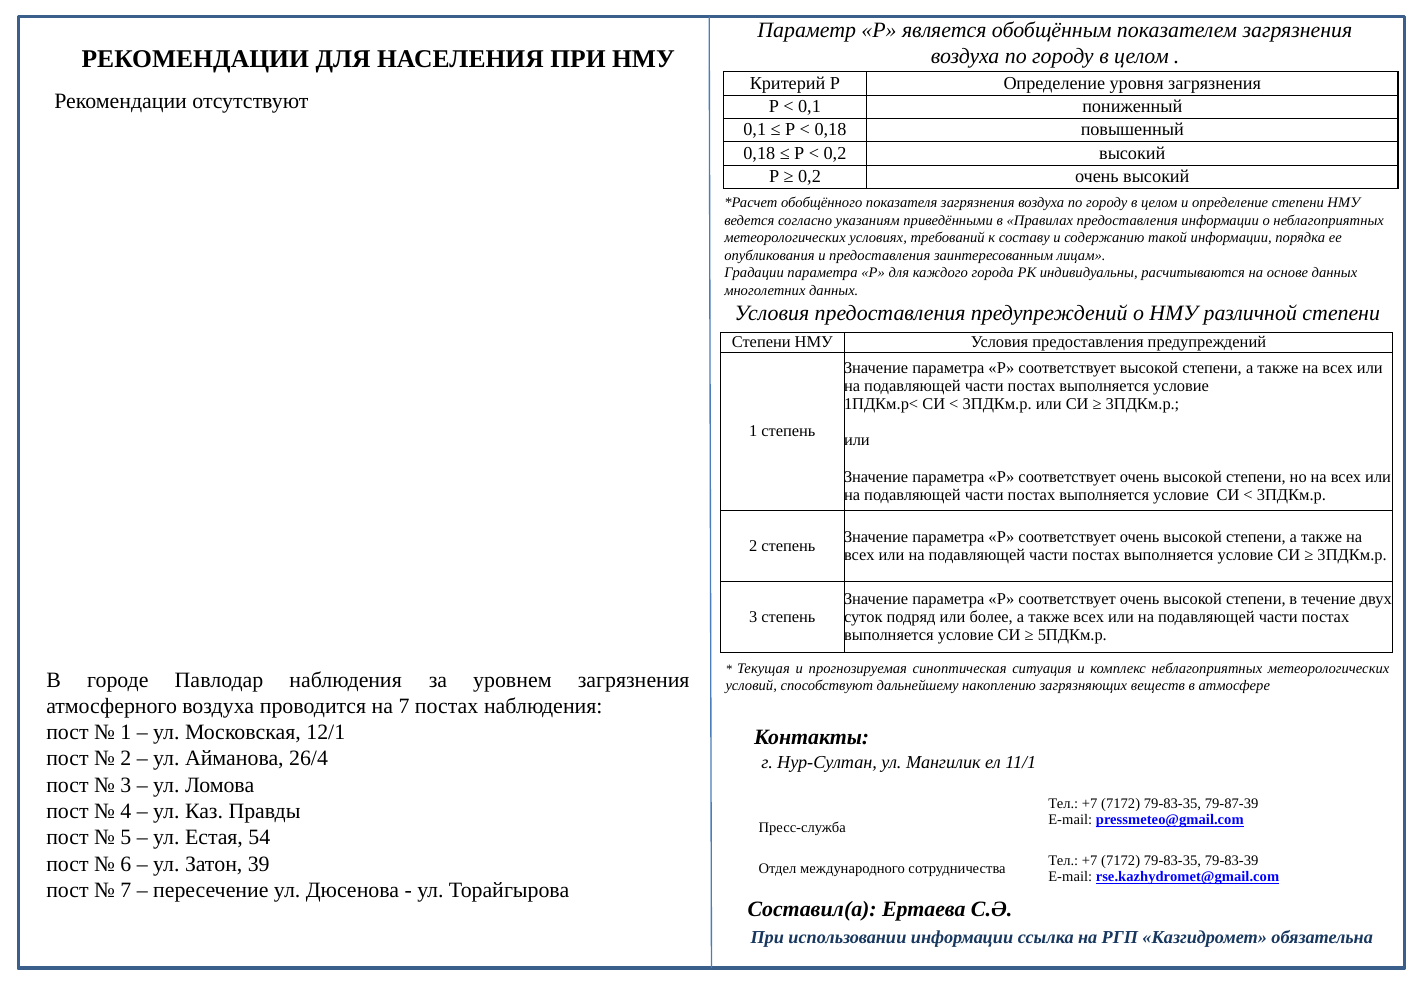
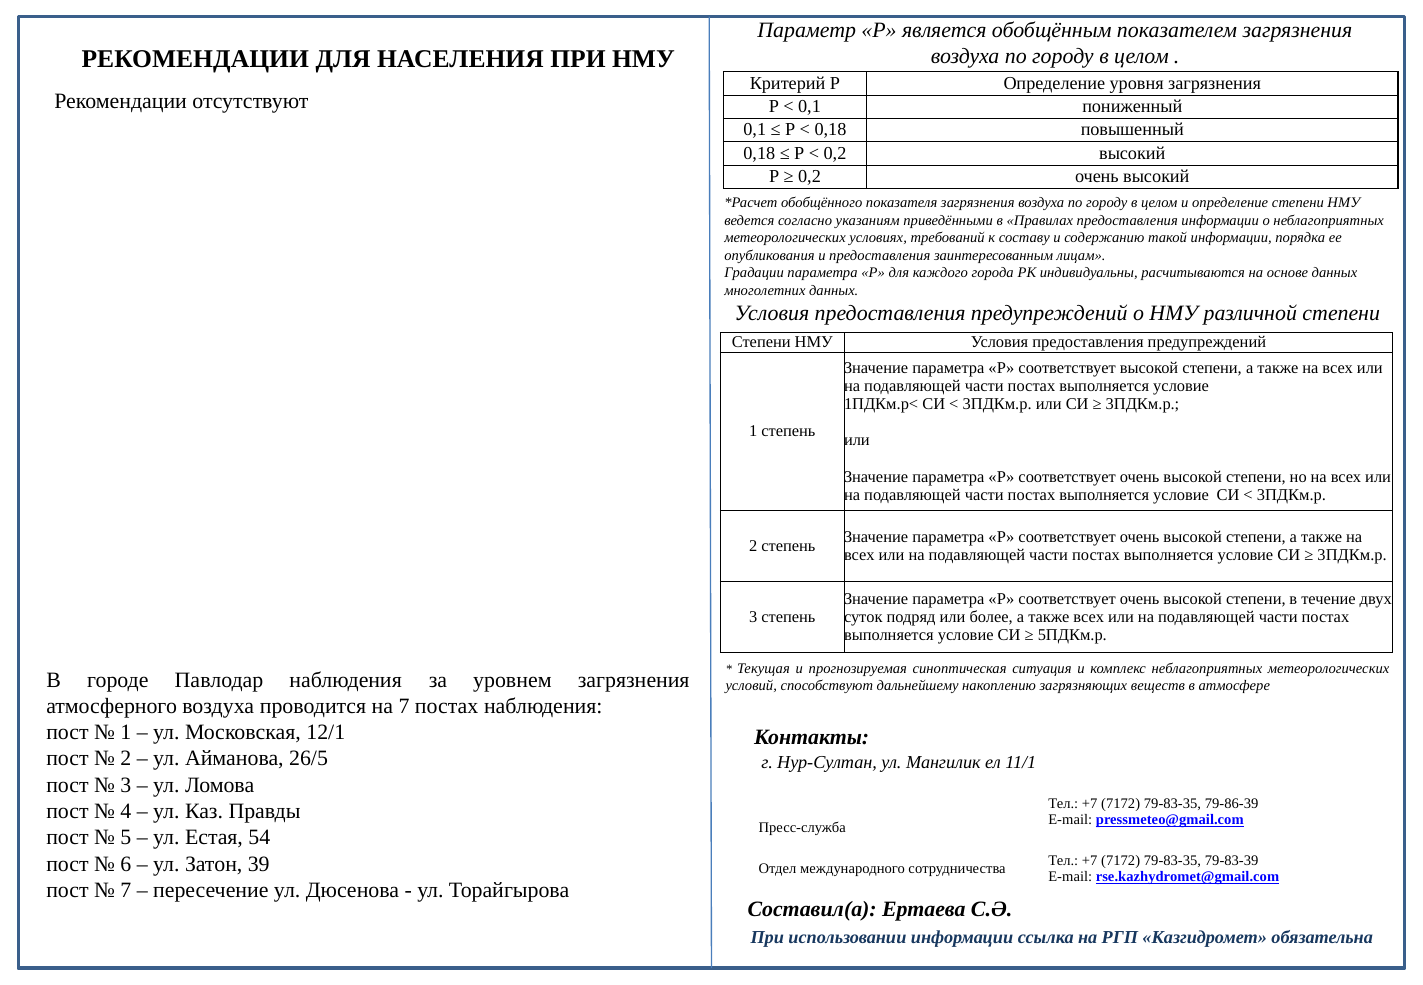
26/4: 26/4 -> 26/5 (309, 759)
79-87-39: 79-87-39 -> 79-86-39 (1232, 804)
